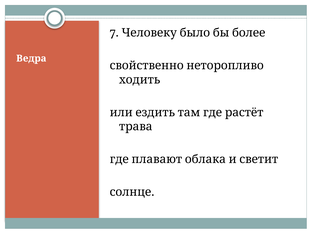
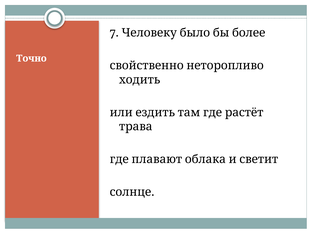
Ведра: Ведра -> Точно (31, 58)
